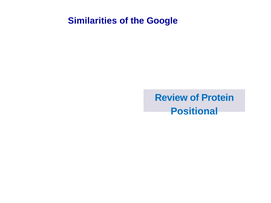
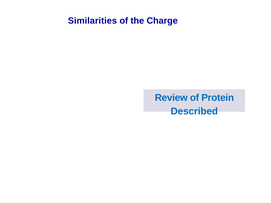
Google: Google -> Charge (162, 21)
Positional: Positional -> Described (194, 112)
